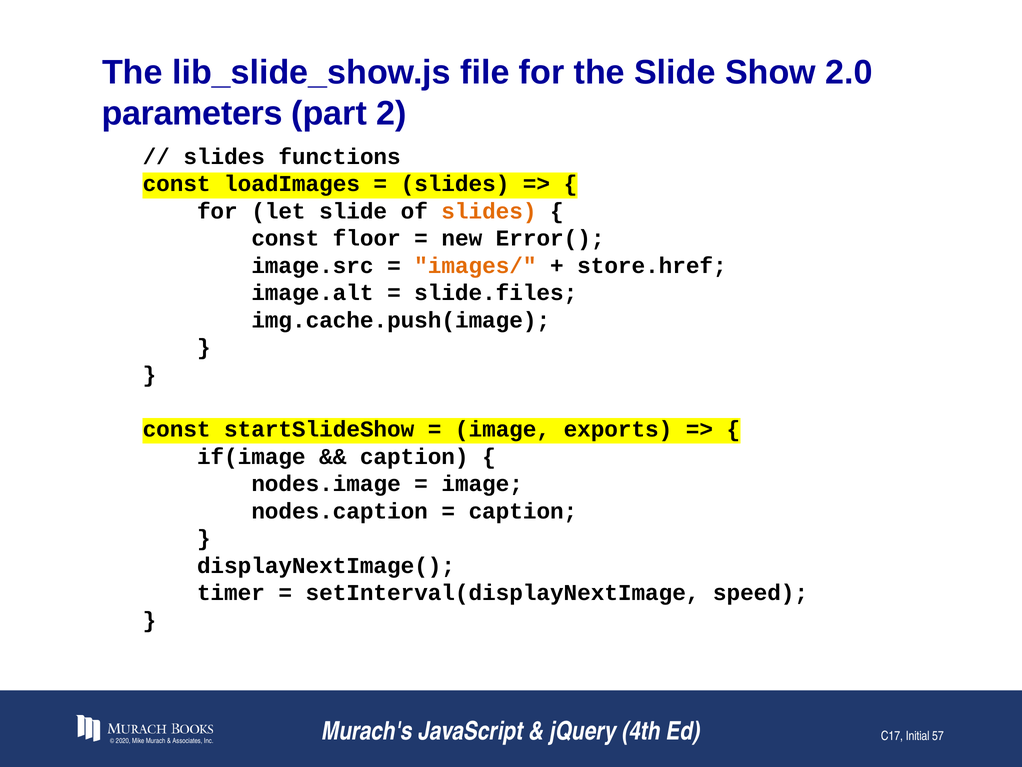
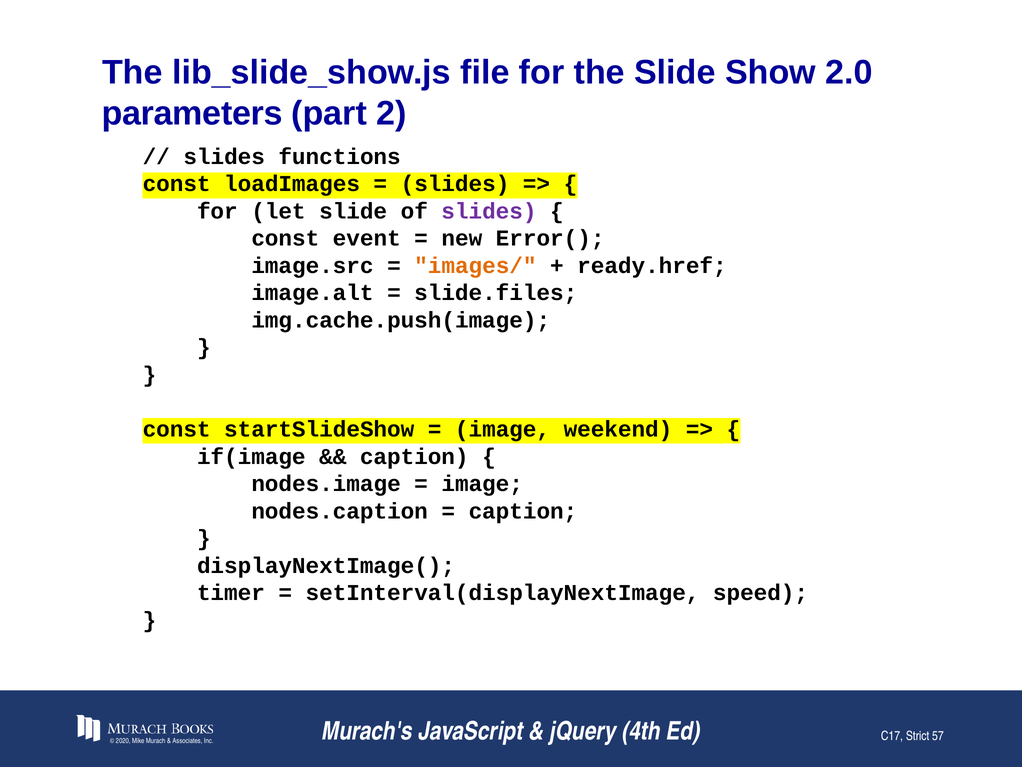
slides colour: orange -> purple (489, 211)
floor: floor -> event (367, 238)
store.href: store.href -> ready.href (652, 266)
exports: exports -> weekend (618, 429)
Initial: Initial -> Strict (918, 735)
